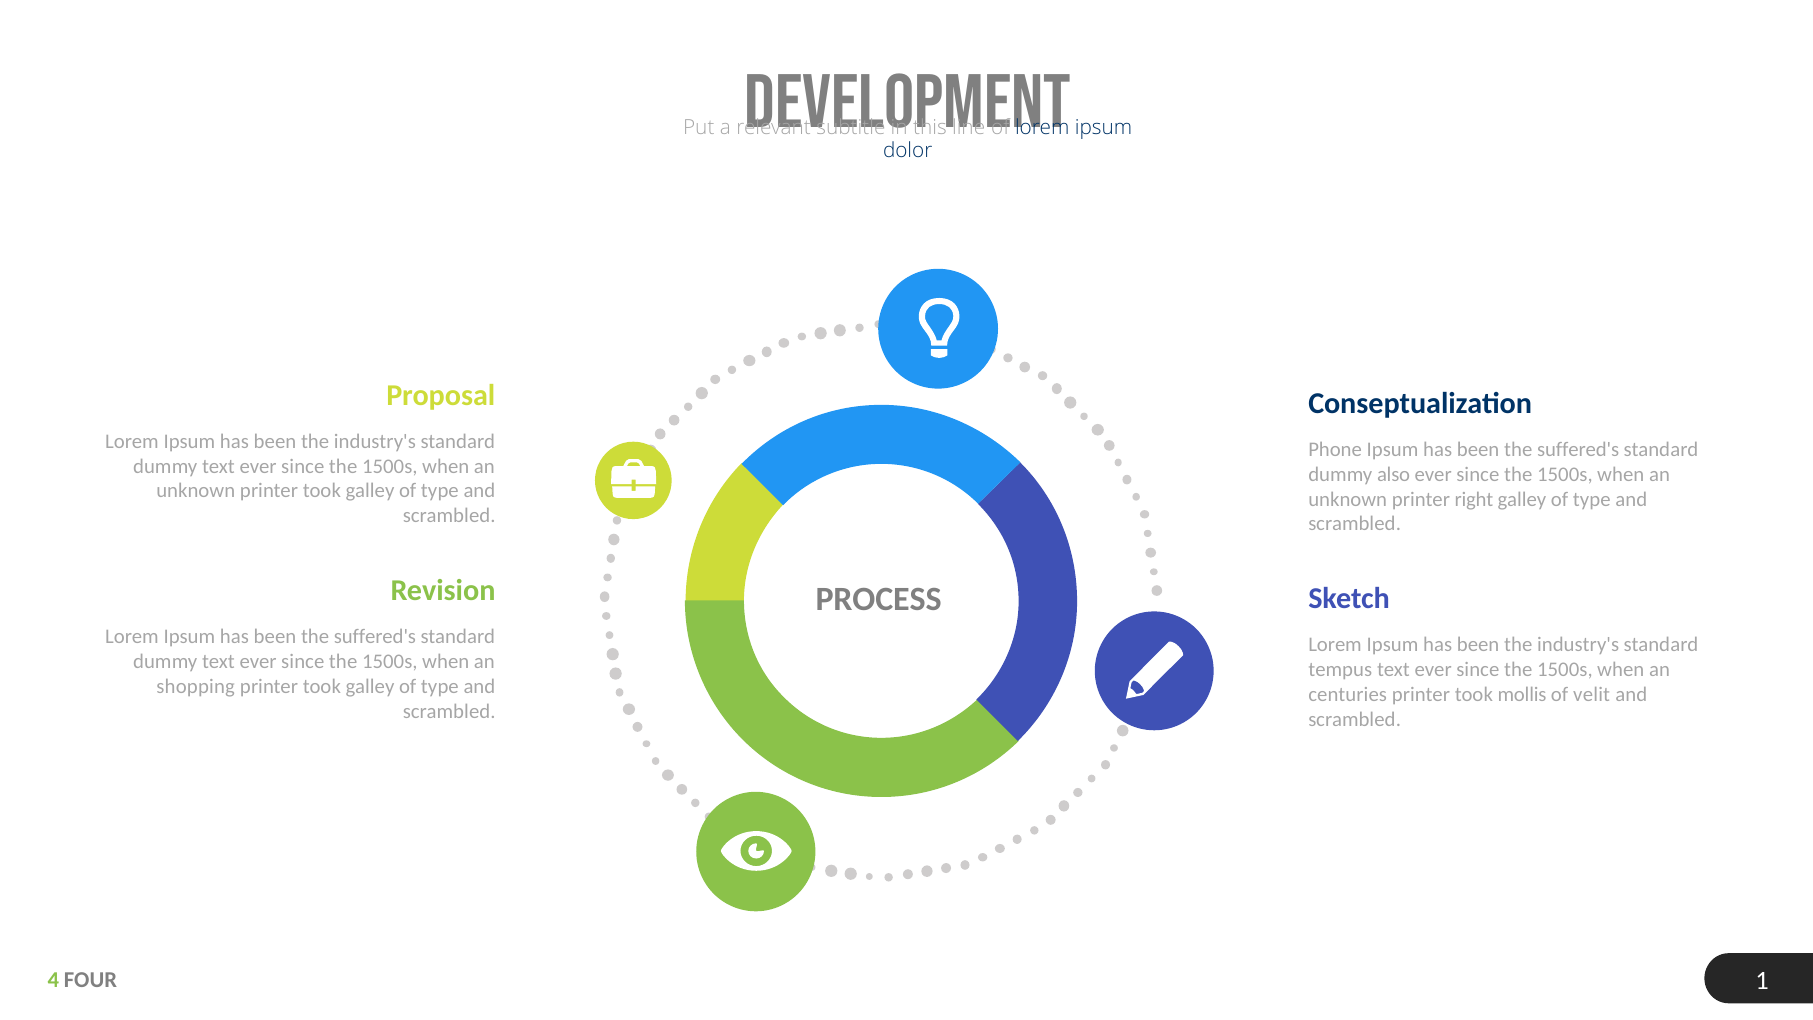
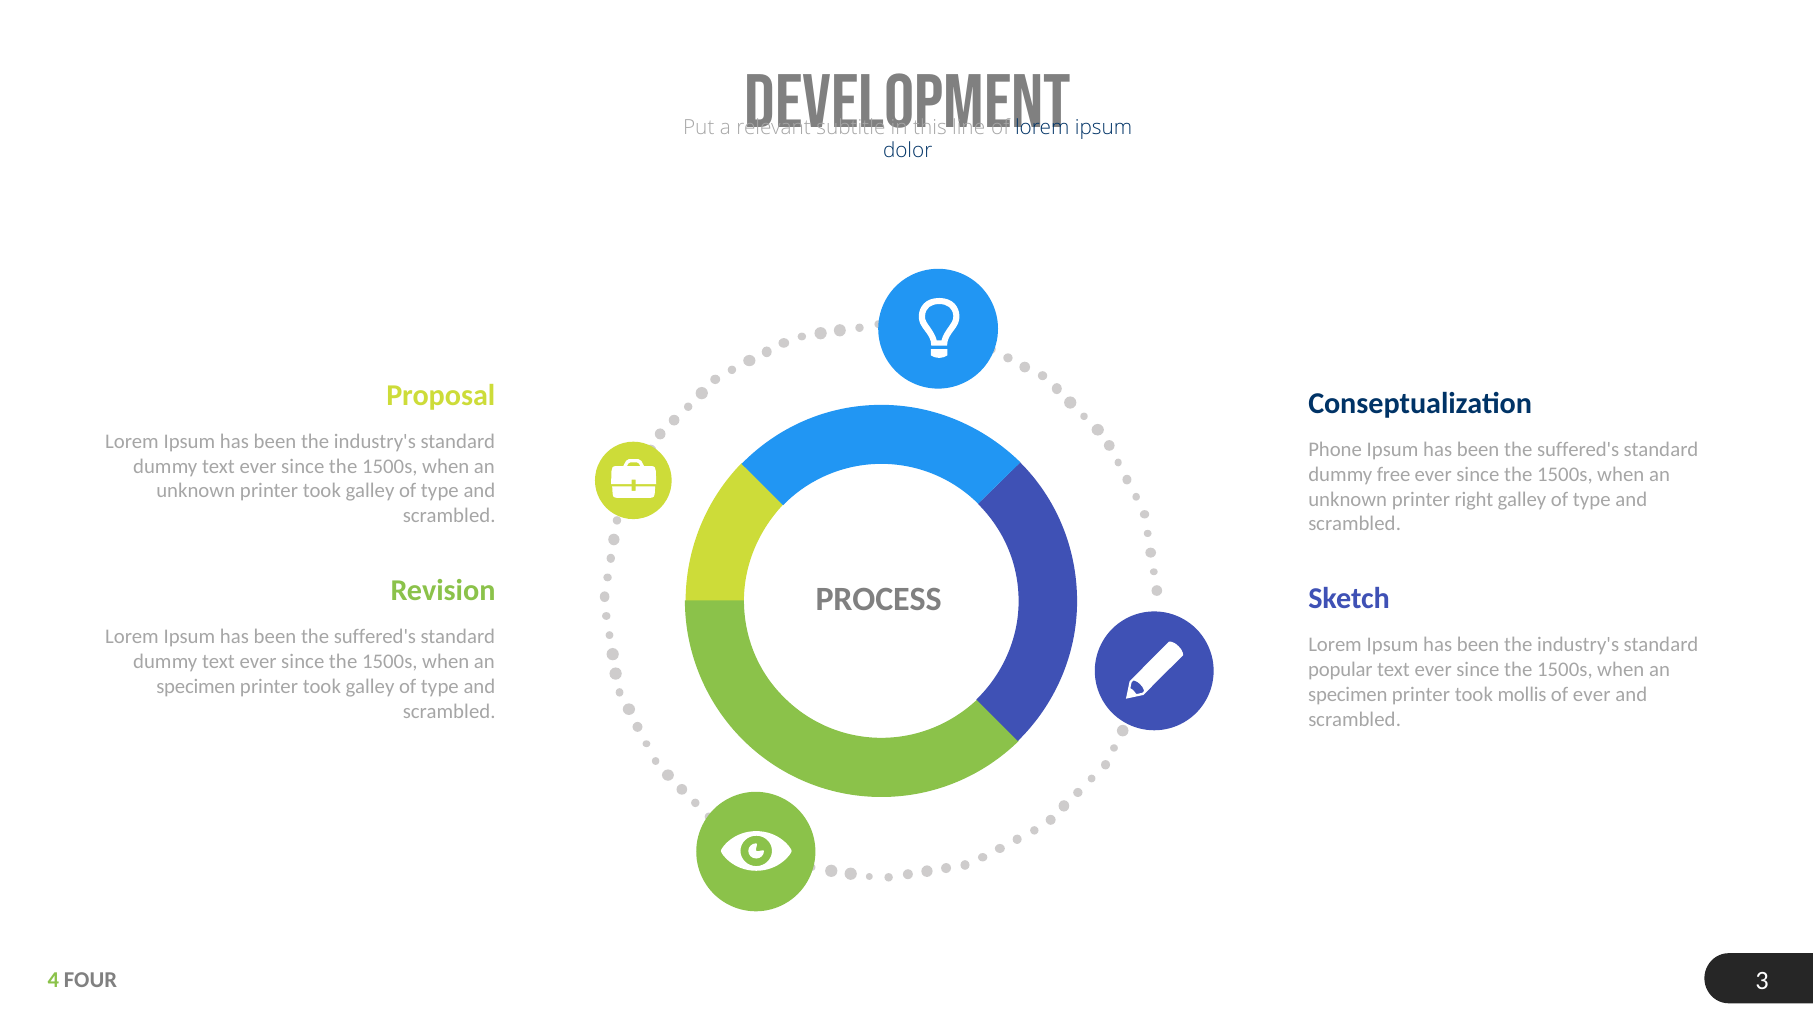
also: also -> free (1394, 474)
tempus: tempus -> popular (1340, 669)
shopping: shopping -> specimen (196, 686)
centuries: centuries -> specimen (1348, 694)
of velit: velit -> ever (1592, 694)
1: 1 -> 3 (1762, 981)
